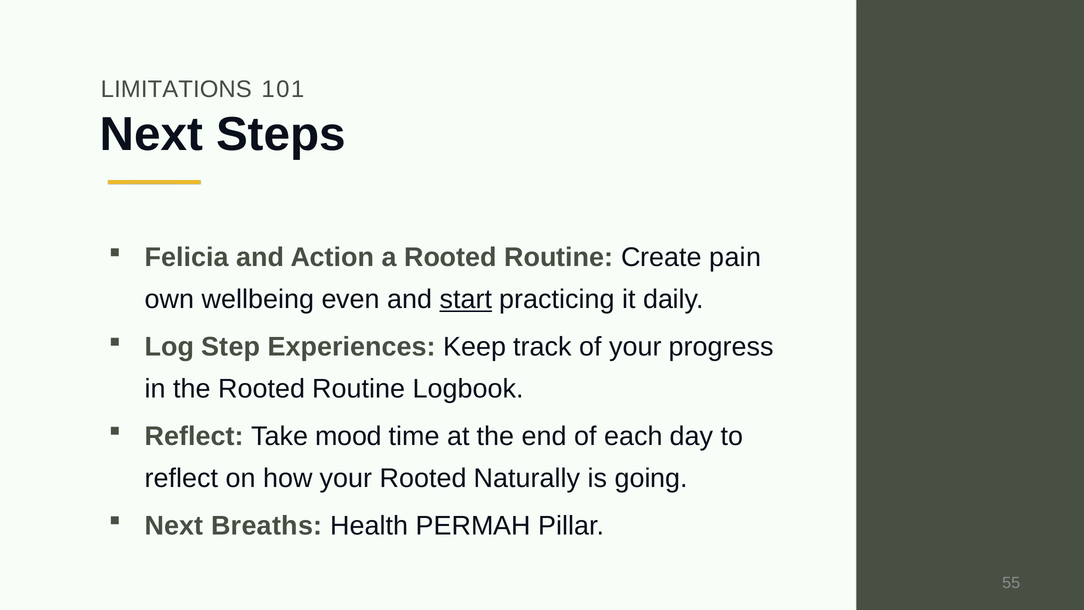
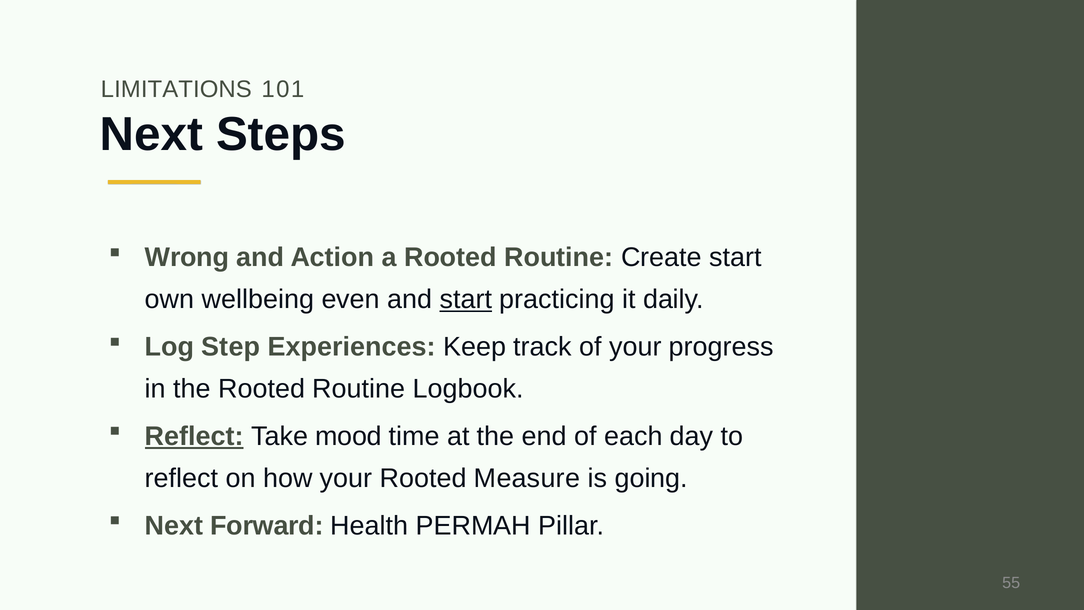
Felicia: Felicia -> Wrong (187, 257)
Create pain: pain -> start (735, 257)
Reflect underline: none -> present (194, 436)
Naturally: Naturally -> Measure (527, 478)
Breaths: Breaths -> Forward (267, 526)
